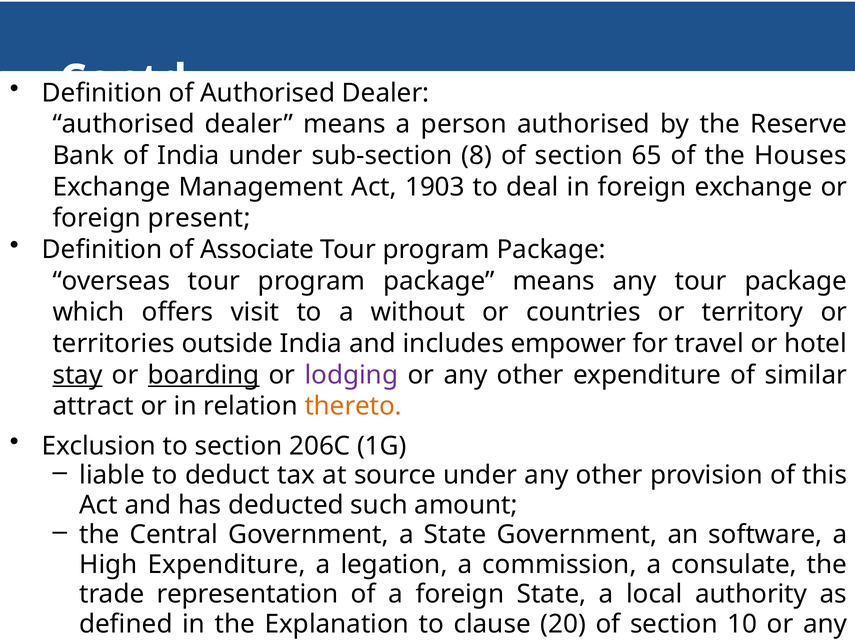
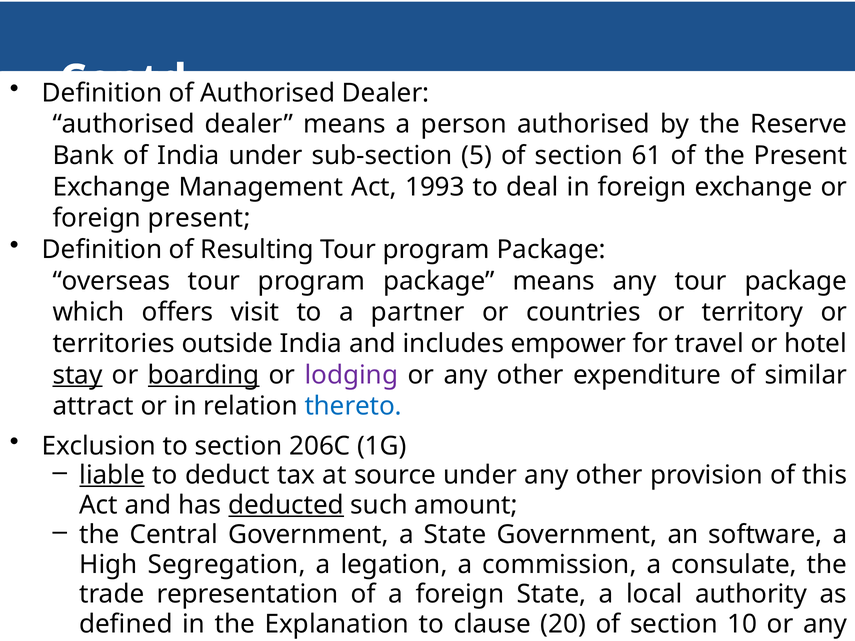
8: 8 -> 5 (477, 156)
65: 65 -> 61 (647, 156)
the Houses: Houses -> Present (801, 156)
1903: 1903 -> 1993 (435, 187)
Associate: Associate -> Resulting (257, 250)
without: without -> partner (418, 312)
thereto colour: orange -> blue (353, 406)
liable underline: none -> present (112, 475)
deducted underline: none -> present (286, 505)
High Expenditure: Expenditure -> Segregation (227, 565)
